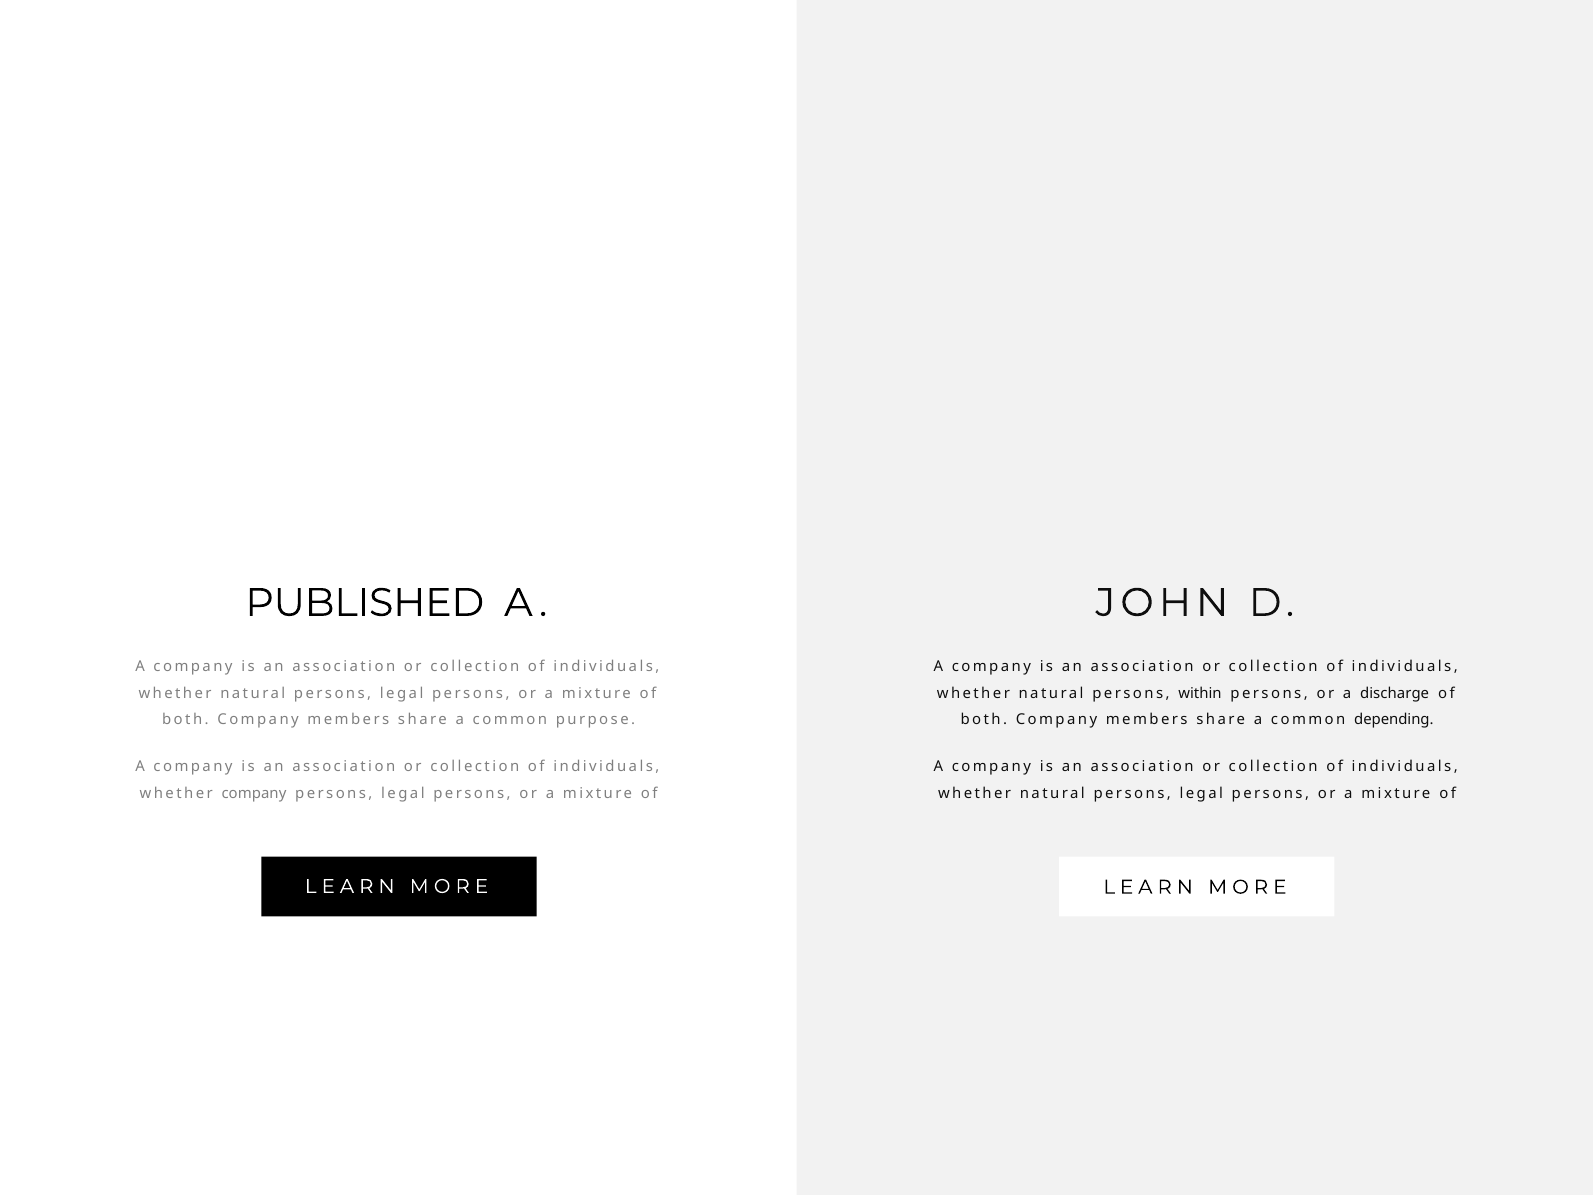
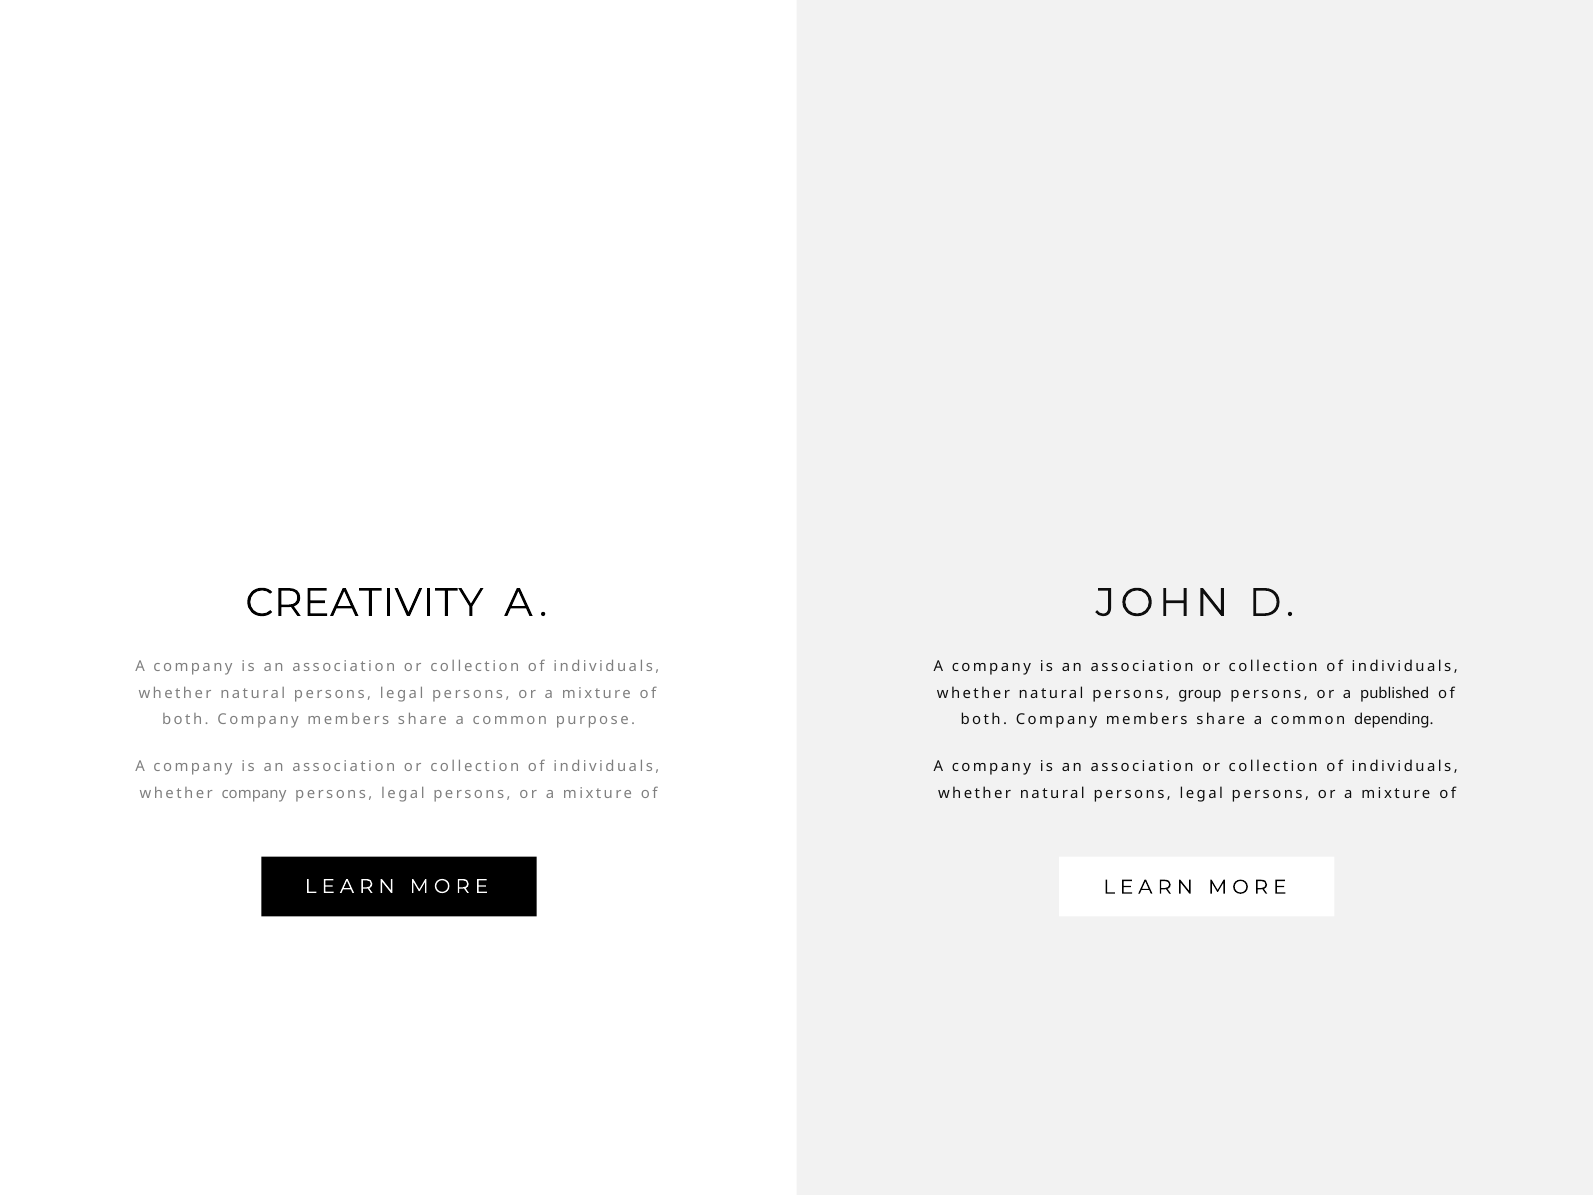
PUBLISHED: PUBLISHED -> CREATIVITY (364, 603)
within: within -> group (1200, 693)
discharge: discharge -> published (1395, 693)
